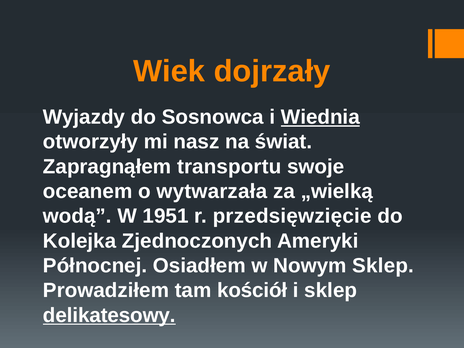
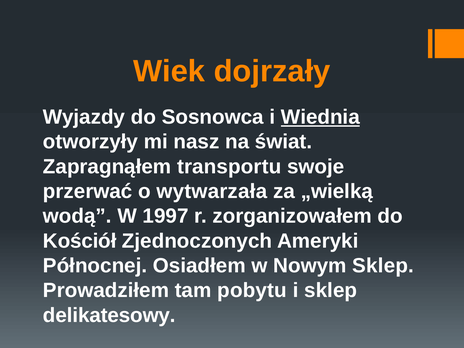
oceanem: oceanem -> przerwać (88, 191)
1951: 1951 -> 1997 (166, 216)
przedsięwzięcie: przedsięwzięcie -> zorganizowałem (292, 216)
Kolejka: Kolejka -> Kościół (80, 241)
kościół: kościół -> pobytu (252, 290)
delikatesowy underline: present -> none (109, 315)
